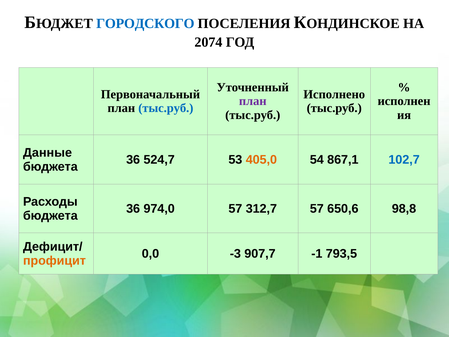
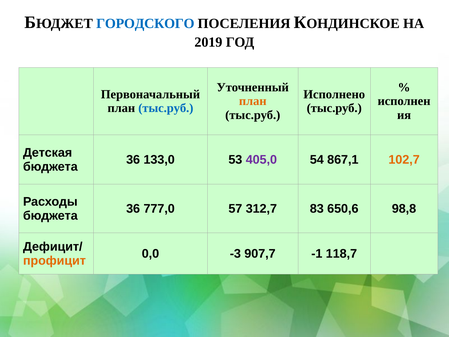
2074: 2074 -> 2019 (208, 42)
план colour: purple -> orange (253, 101)
Данные: Данные -> Детская (48, 153)
524,7: 524,7 -> 133,0 (159, 160)
405,0 colour: orange -> purple (261, 160)
102,7 colour: blue -> orange (404, 160)
974,0: 974,0 -> 777,0 (159, 208)
312,7 57: 57 -> 83 (317, 208)
793,5: 793,5 -> 118,7 (341, 254)
